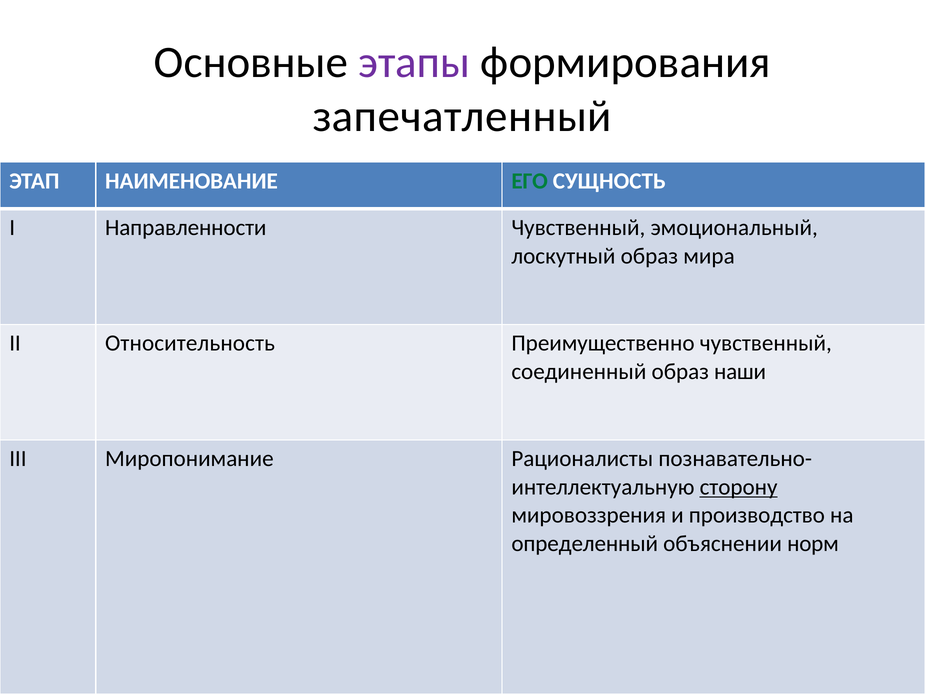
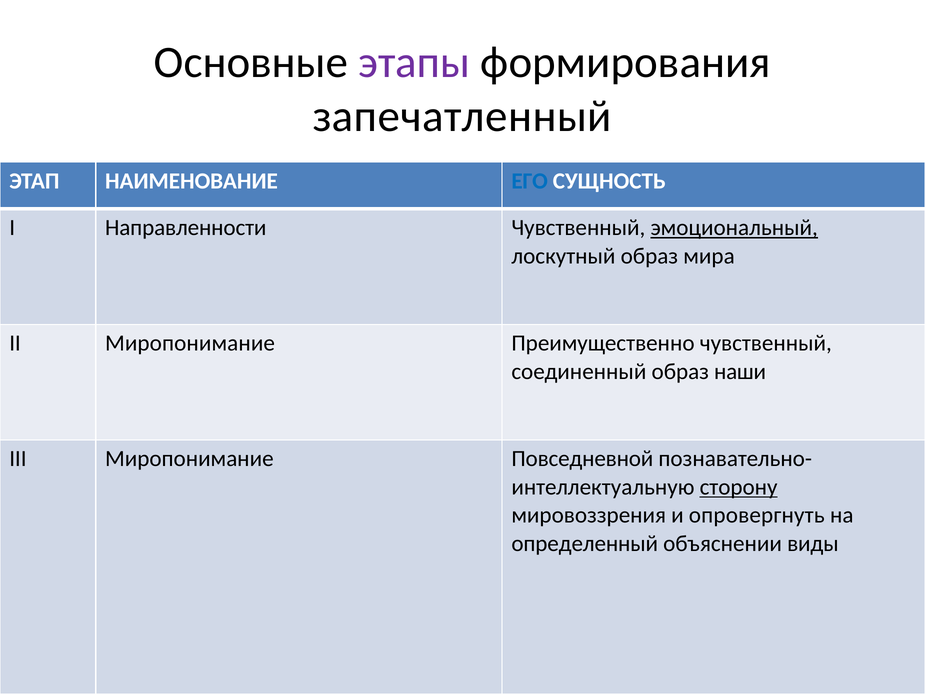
ЕГО colour: green -> blue (530, 181)
эмоциональный underline: none -> present (734, 228)
II Относительность: Относительность -> Миропонимание (190, 343)
Рационалисты: Рационалисты -> Повседневной (582, 459)
производство: производство -> опровергнуть (757, 515)
норм: норм -> виды (813, 543)
